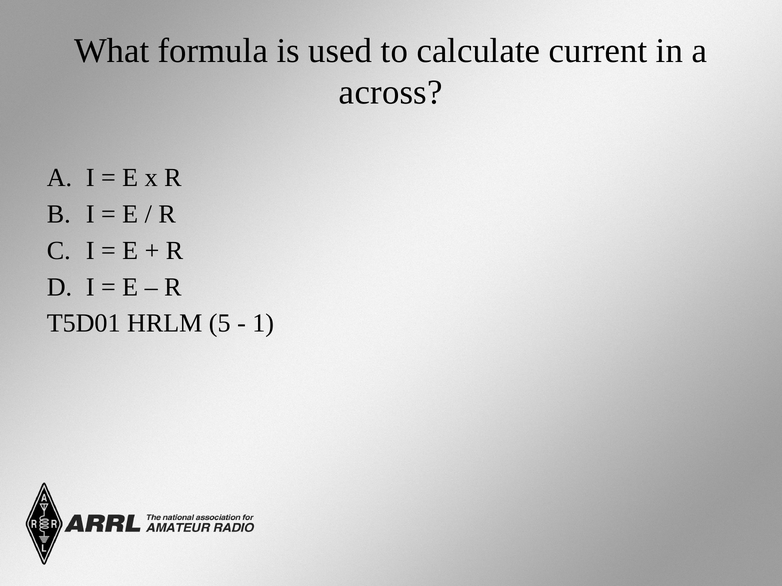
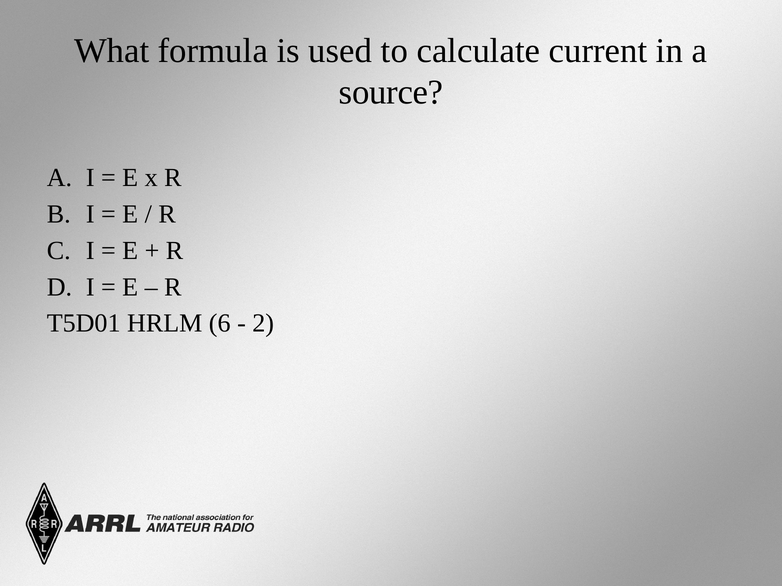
across: across -> source (391, 92)
5: 5 -> 6 (220, 324)
1: 1 -> 2 (263, 324)
